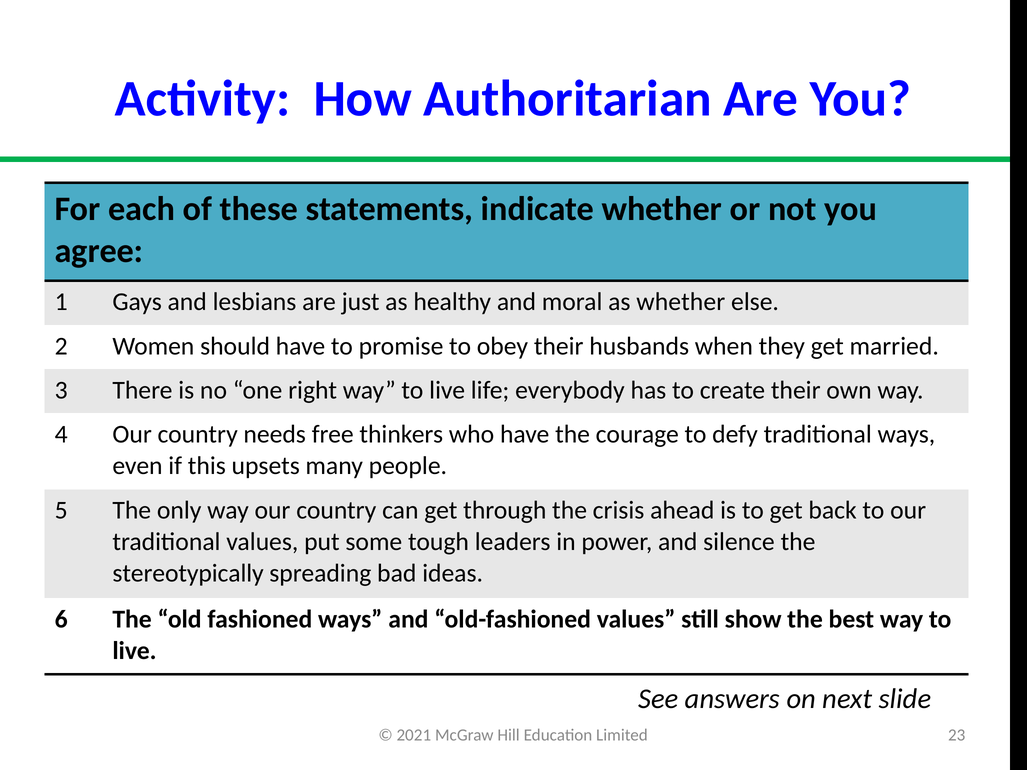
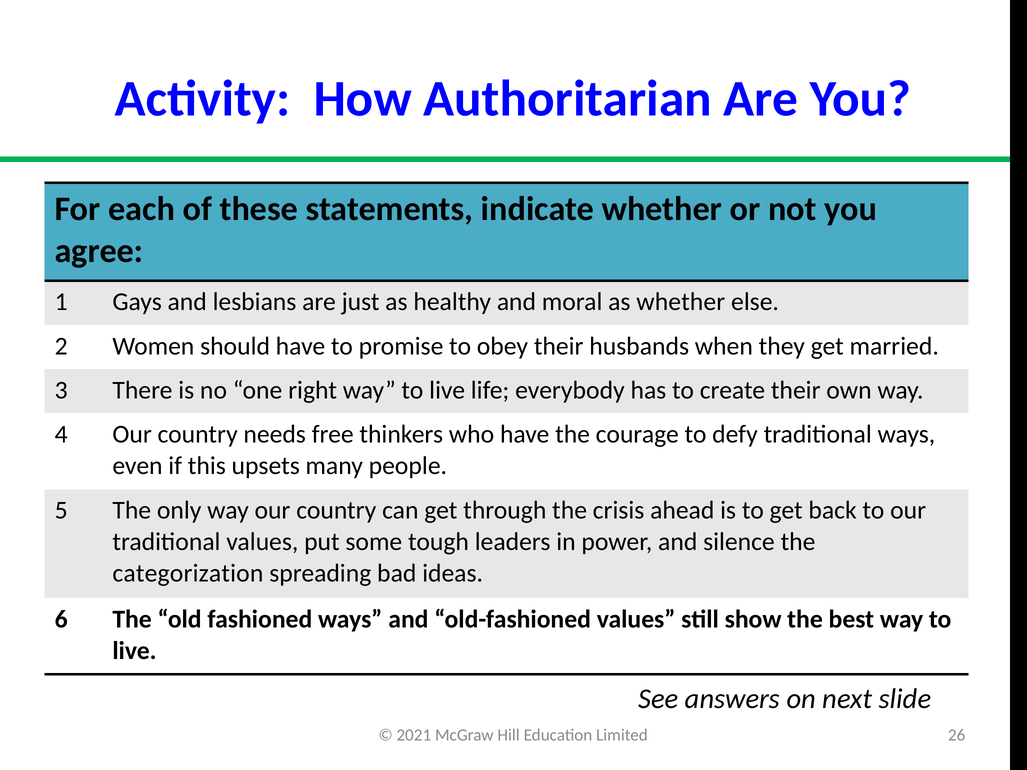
stereotypically: stereotypically -> categorization (188, 573)
23: 23 -> 26 (957, 735)
